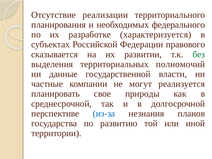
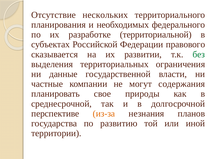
реализации: реализации -> нескольких (105, 15)
характеризуется: характеризуется -> территориальной (156, 35)
полномочий: полномочий -> ограничения (181, 64)
реализуется: реализуется -> содержания (182, 84)
из-за colour: blue -> orange (104, 114)
